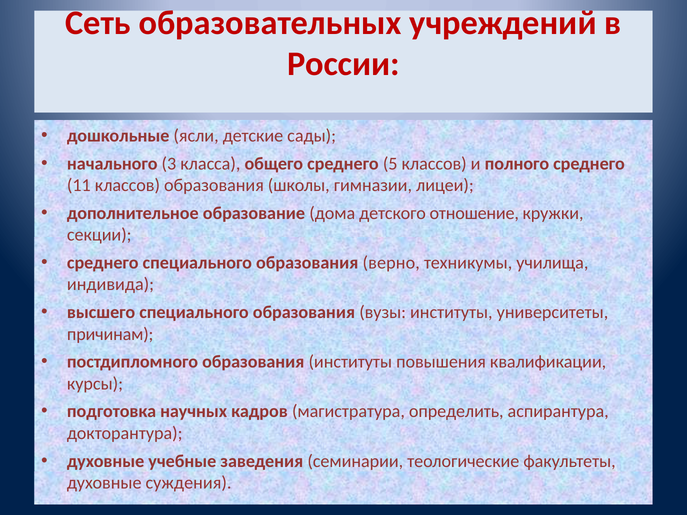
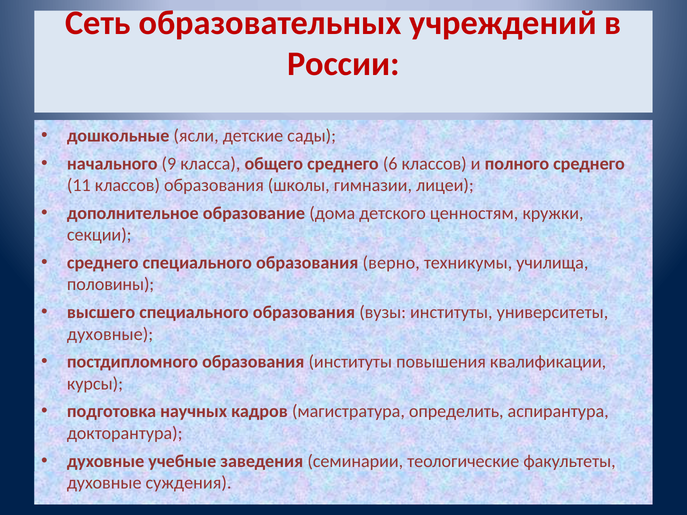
3: 3 -> 9 (169, 164)
5: 5 -> 6 (390, 164)
отношение: отношение -> ценностям (474, 213)
индивида: индивида -> половины (111, 285)
причинам: причинам -> духовные (110, 334)
